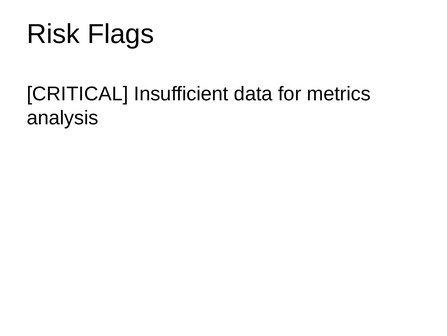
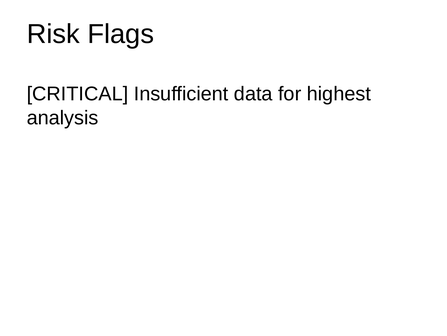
metrics: metrics -> highest (339, 94)
